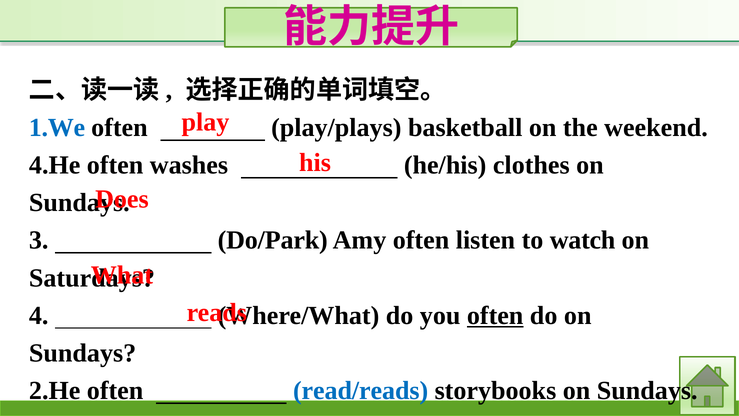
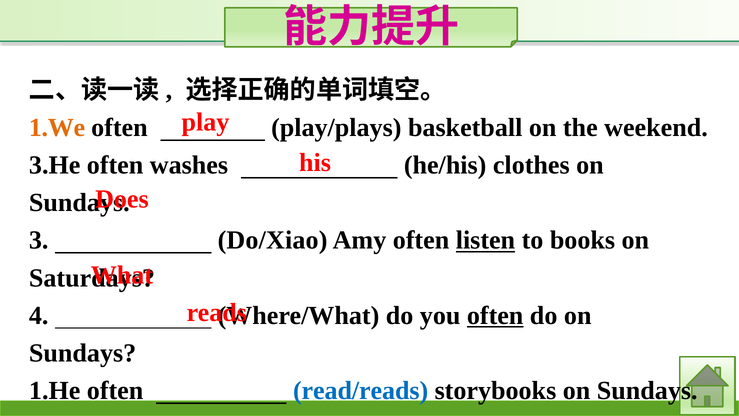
1.We colour: blue -> orange (57, 128)
4.He: 4.He -> 3.He (55, 165)
Do/Park: Do/Park -> Do/Xiao (273, 240)
listen underline: none -> present (485, 240)
watch: watch -> books (582, 240)
2.He: 2.He -> 1.He (55, 390)
